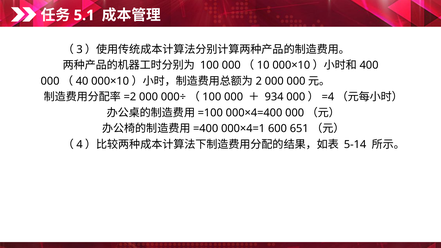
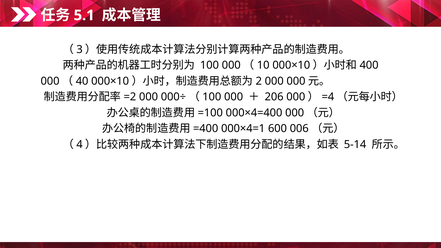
934: 934 -> 206 (274, 97)
651: 651 -> 006 (299, 129)
